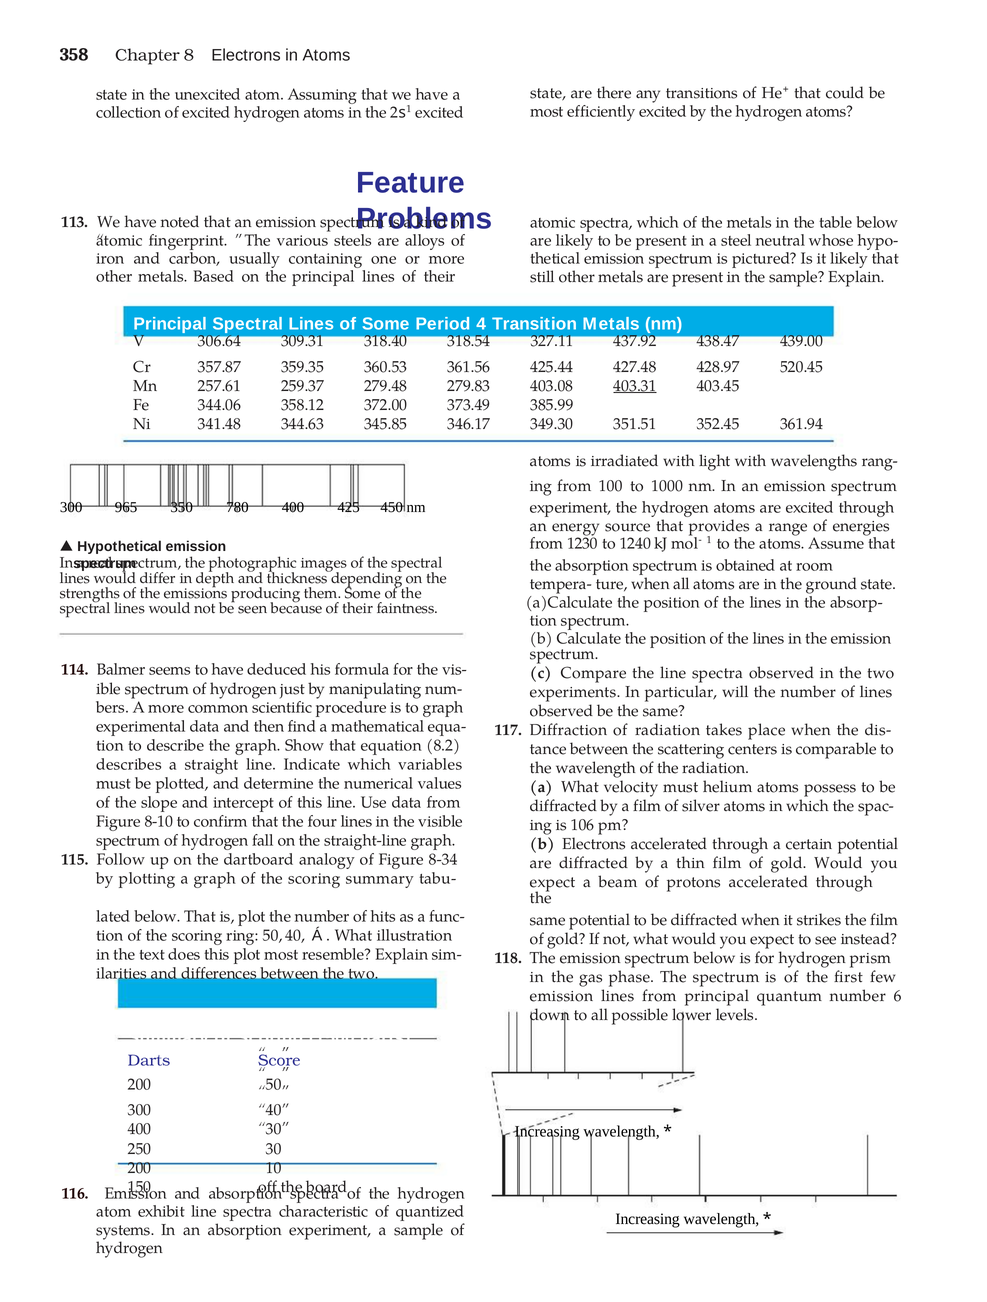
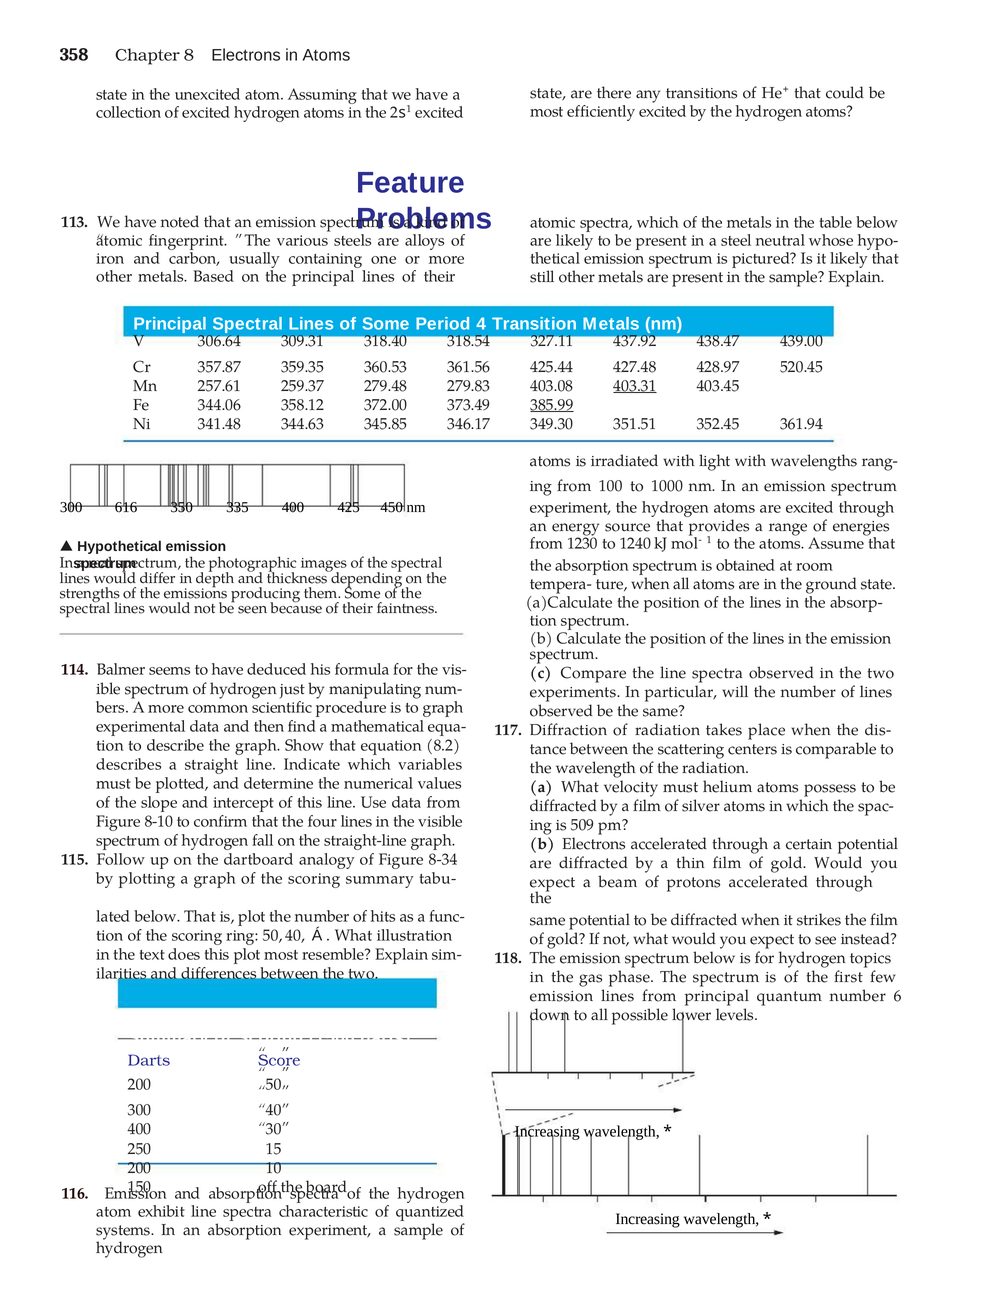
385.99 underline: none -> present (552, 405)
965: 965 -> 616 (126, 507)
780: 780 -> 335 (237, 507)
106: 106 -> 509 (583, 825)
prism: prism -> topics (871, 957)
250 30: 30 -> 15 (274, 1148)
